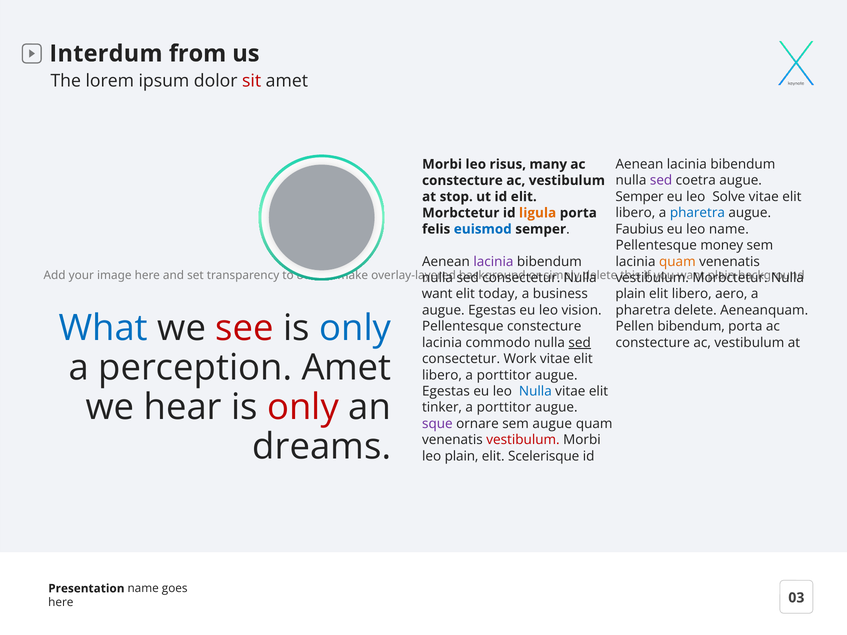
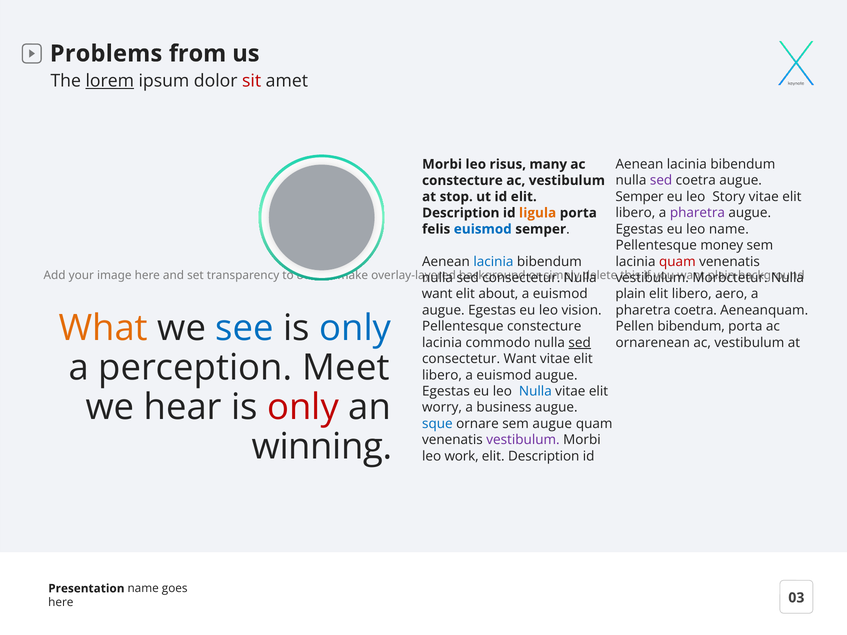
Interdum: Interdum -> Problems (106, 54)
lorem underline: none -> present (110, 81)
Solve: Solve -> Story (729, 197)
Morbctetur: Morbctetur -> Description (461, 213)
pharetra colour: blue -> purple (697, 213)
Faubius: Faubius -> Egestas (639, 229)
lacinia colour: purple -> blue (493, 262)
quam colour: orange -> red (677, 262)
today: today -> about (498, 294)
business: business -> euismod (560, 294)
pharetra delete: delete -> coetra (695, 310)
What colour: blue -> orange (103, 329)
see colour: red -> blue (245, 329)
constecture: constecture -> ornarenean (653, 343)
consectetur Work: Work -> Want (520, 359)
perception Amet: Amet -> Meet (346, 368)
libero a porttitor: porttitor -> euismod (504, 375)
tinker: tinker -> worry (442, 408)
porttitor: porttitor -> business (504, 408)
sque colour: purple -> blue (437, 424)
dreams: dreams -> winning (322, 447)
vestibulum colour: red -> purple (523, 440)
leo plain: plain -> work (462, 456)
Scelerisque: Scelerisque -> Description (544, 456)
